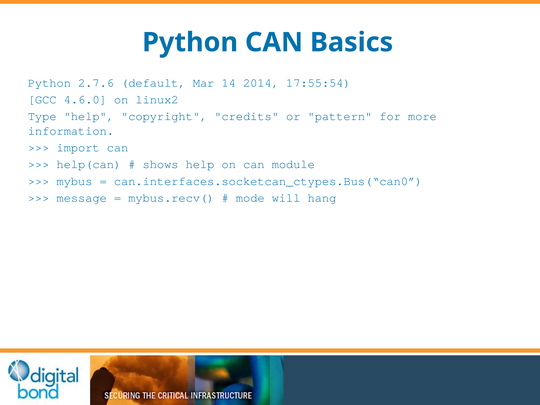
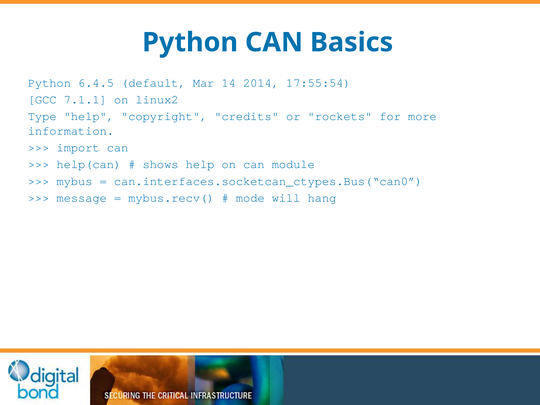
2.7.6: 2.7.6 -> 6.4.5 (96, 83)
4.6.0: 4.6.0 -> 7.1.1 (85, 100)
pattern: pattern -> rockets (340, 116)
